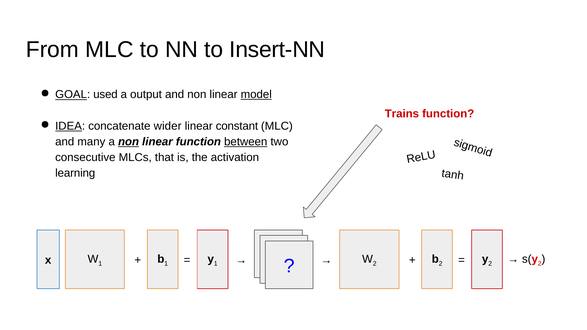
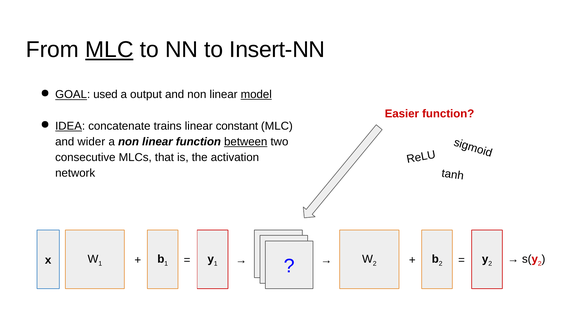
MLC underline: none -> present (109, 50)
Trains: Trains -> Easier (402, 114)
wider: wider -> trains (168, 126)
many: many -> wider (91, 142)
non underline: present -> none (129, 142)
learning: learning -> network (75, 173)
